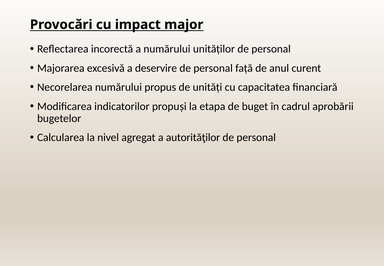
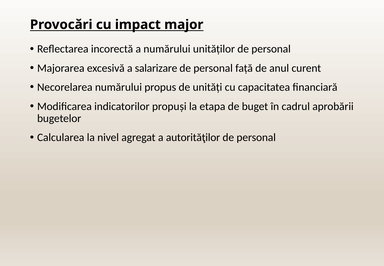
deservire: deservire -> salarizare (156, 68)
